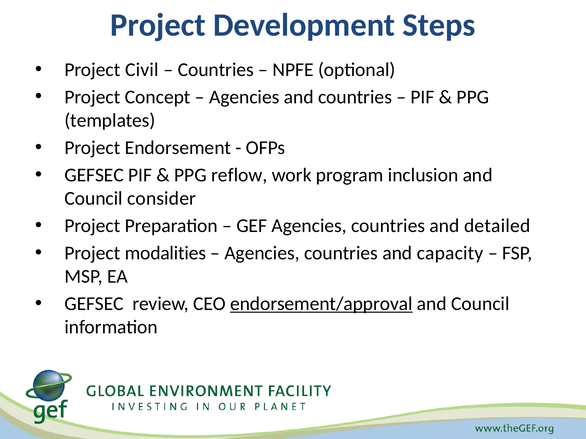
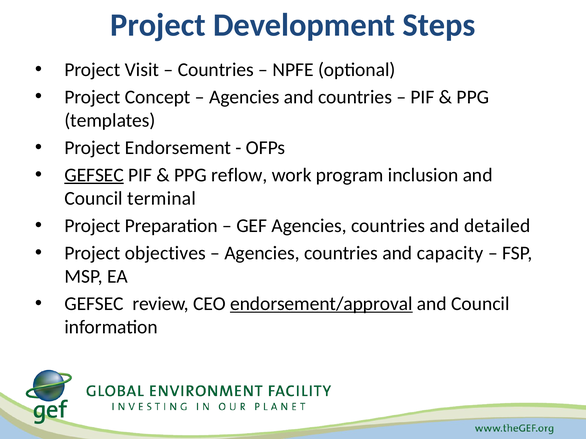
Civil: Civil -> Visit (142, 70)
GEFSEC underline: none -> present (94, 175)
consider: consider -> terminal (162, 199)
modalities: modalities -> objectives (165, 253)
